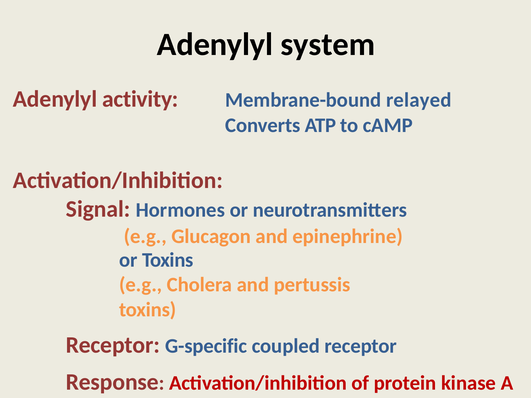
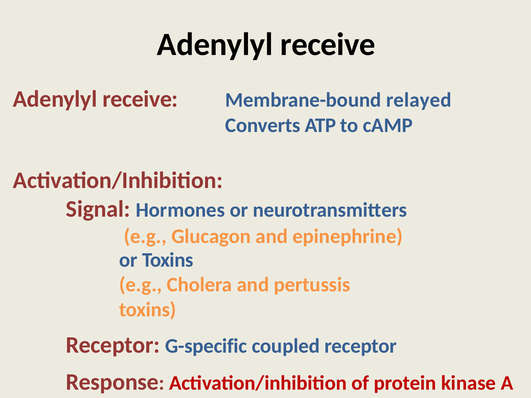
system: system -> receive (328, 45)
activity: activity -> receive (140, 99)
